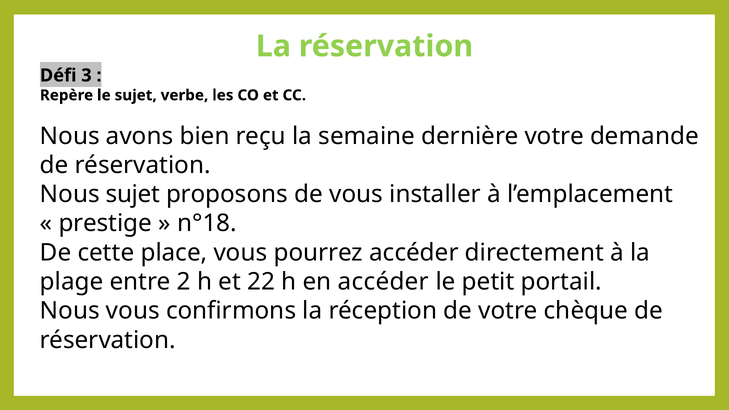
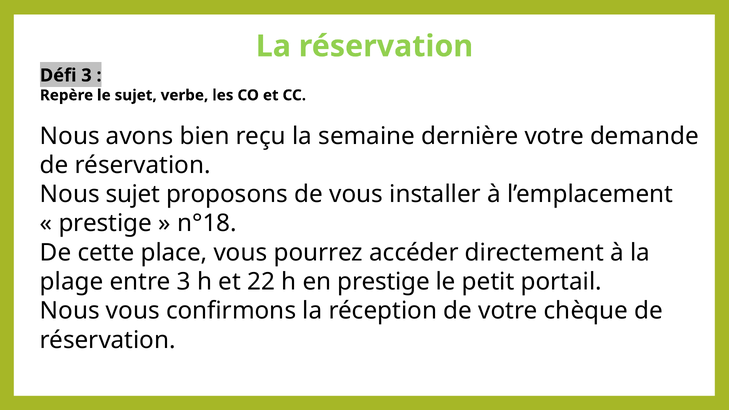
entre 2: 2 -> 3 (184, 282)
en accéder: accéder -> prestige (384, 282)
